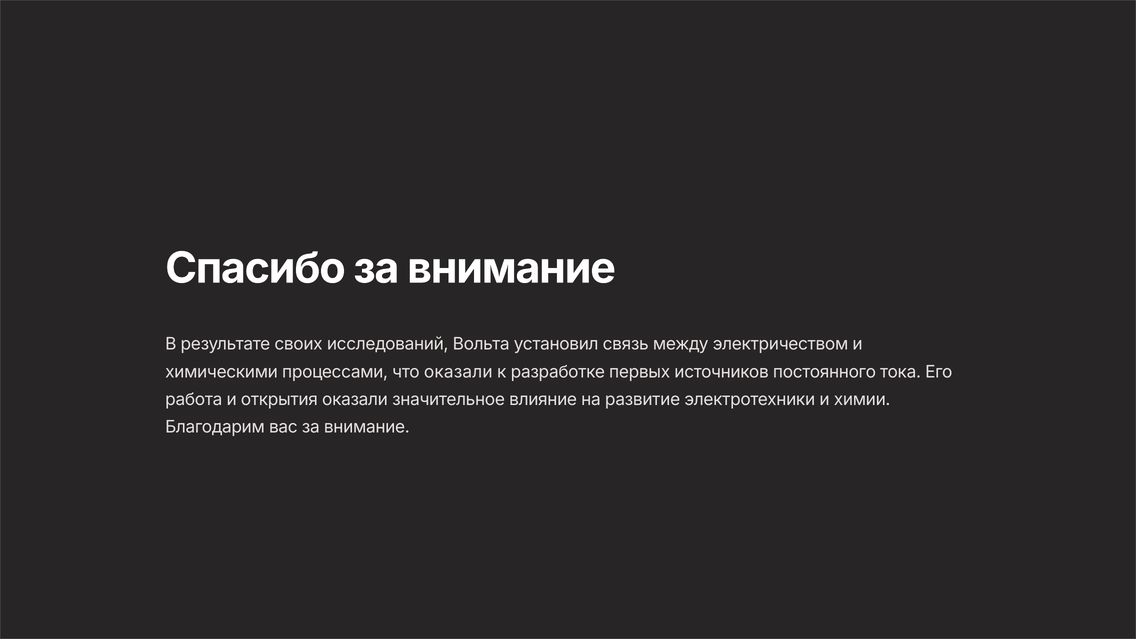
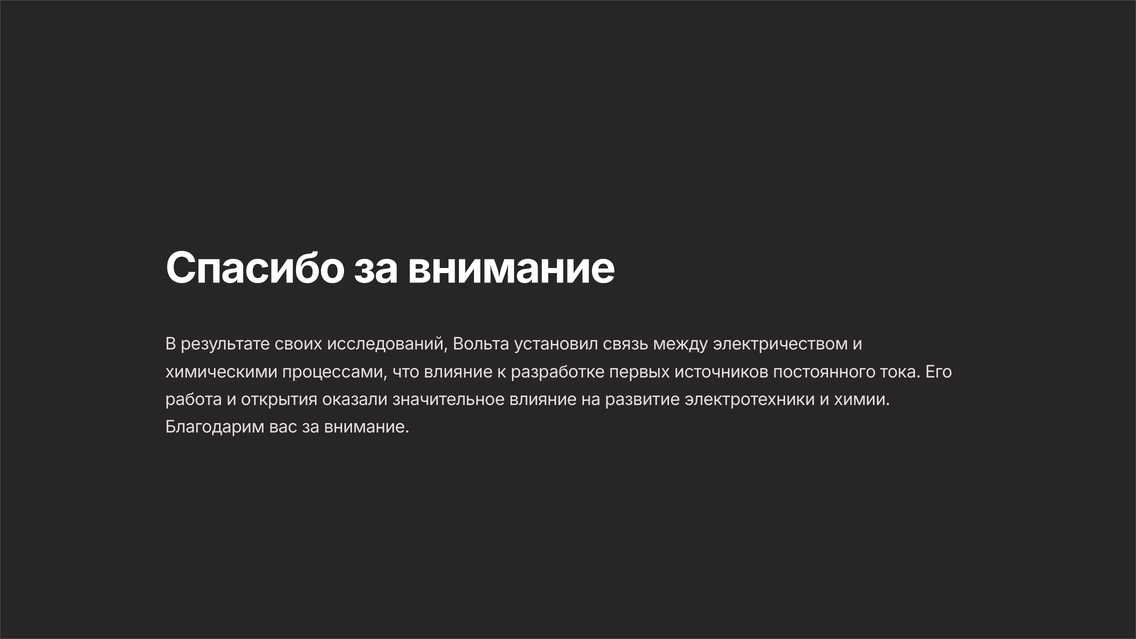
что оказали: оказали -> влияние (458, 372)
